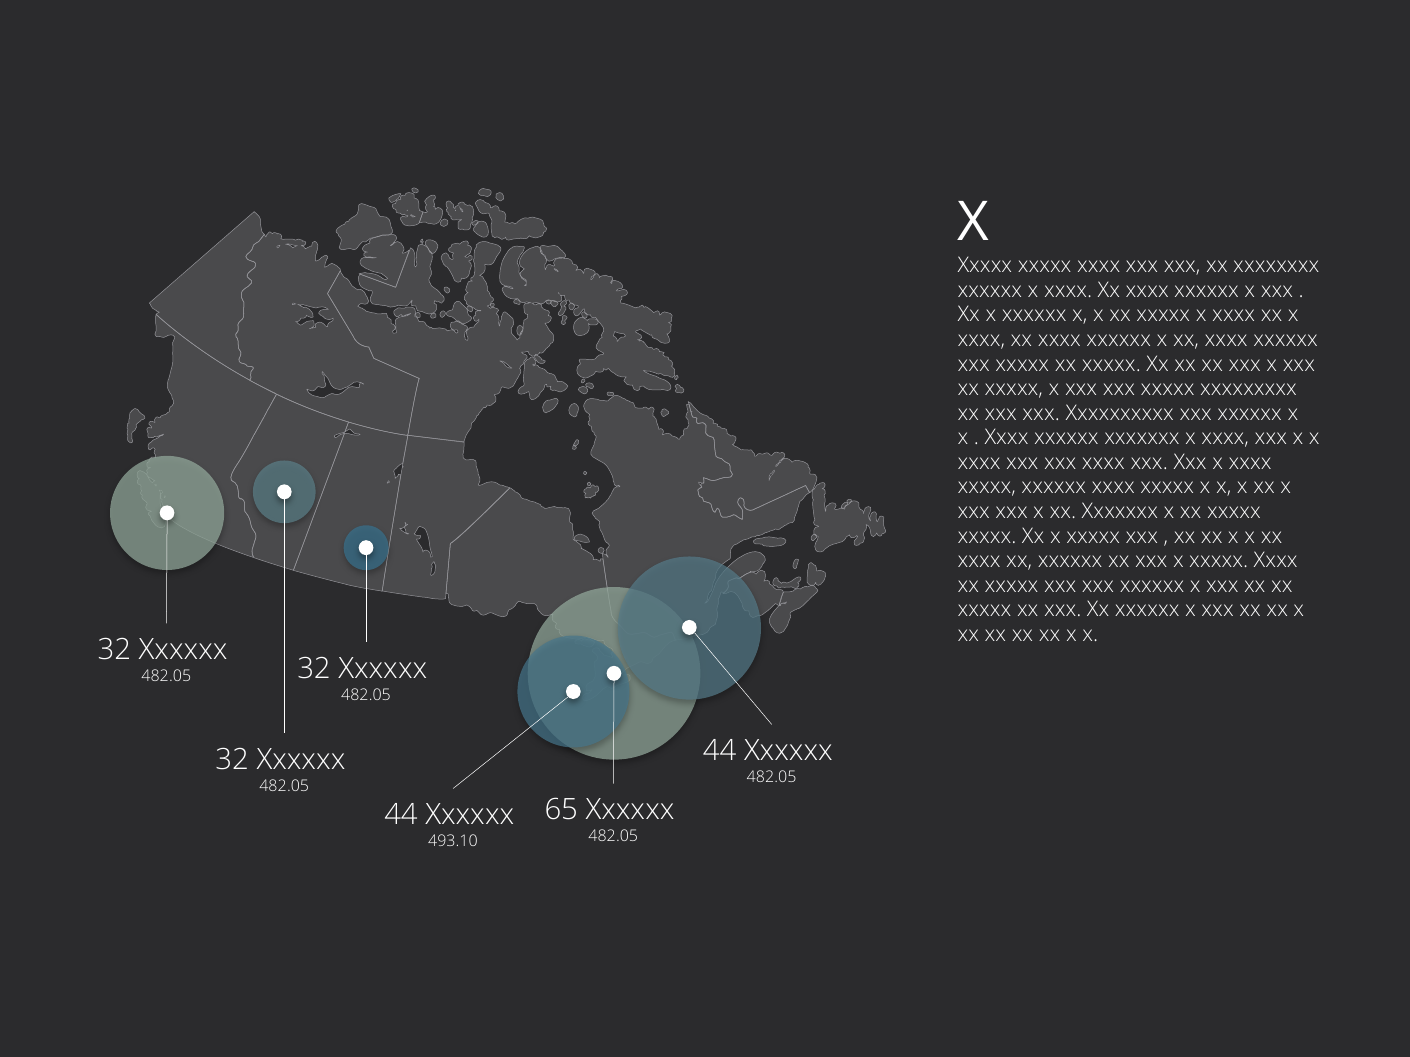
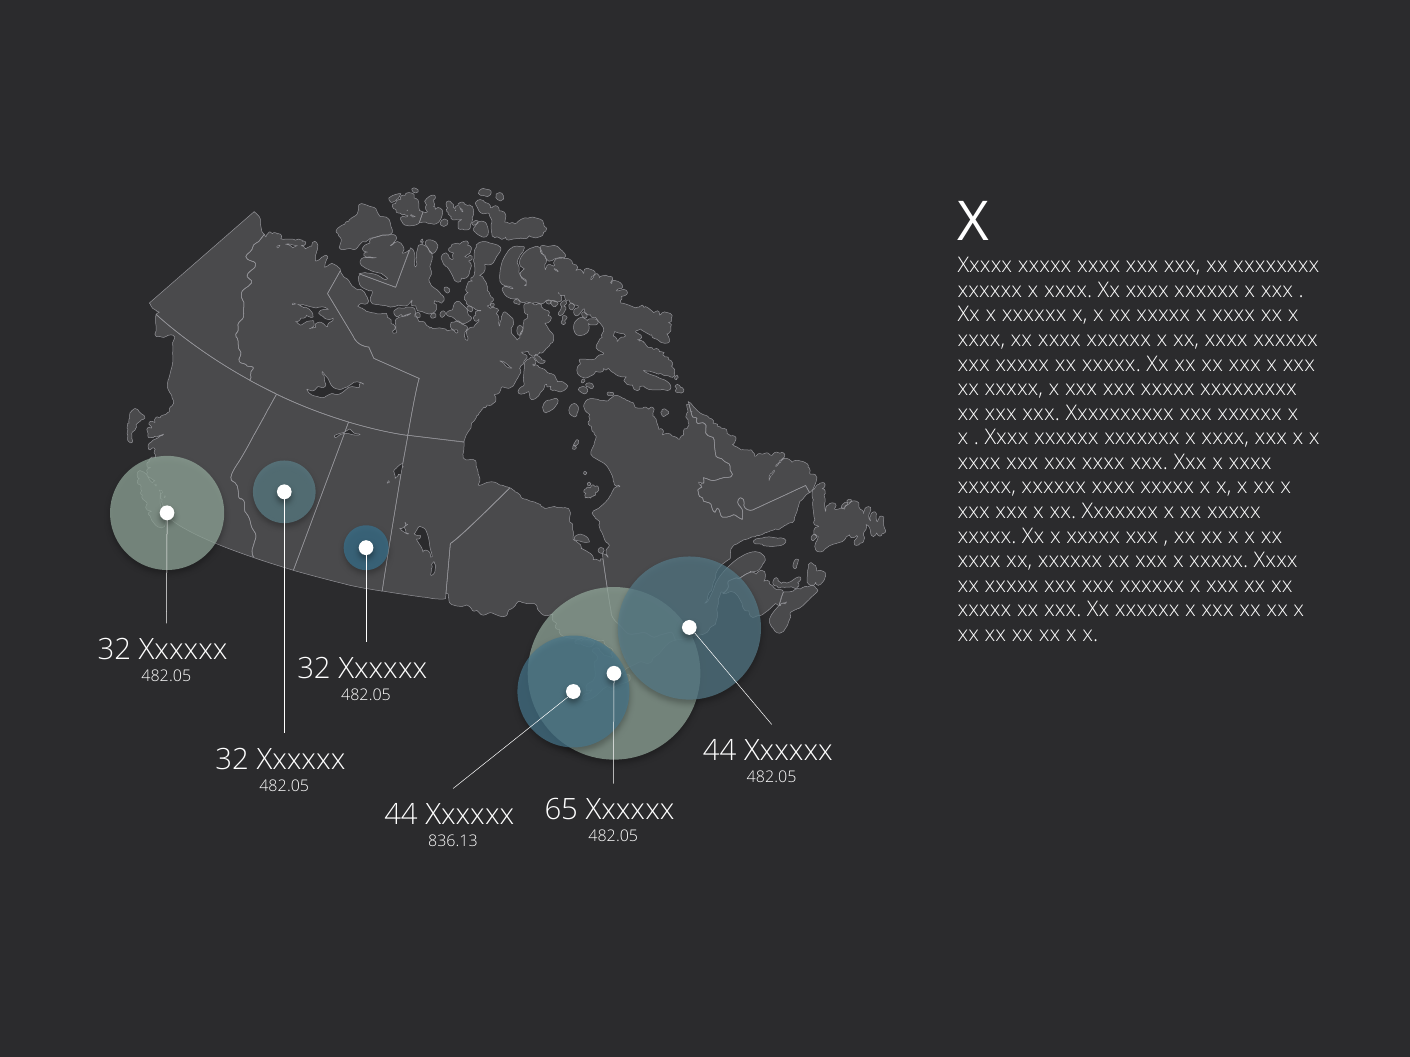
493.10: 493.10 -> 836.13 (453, 842)
